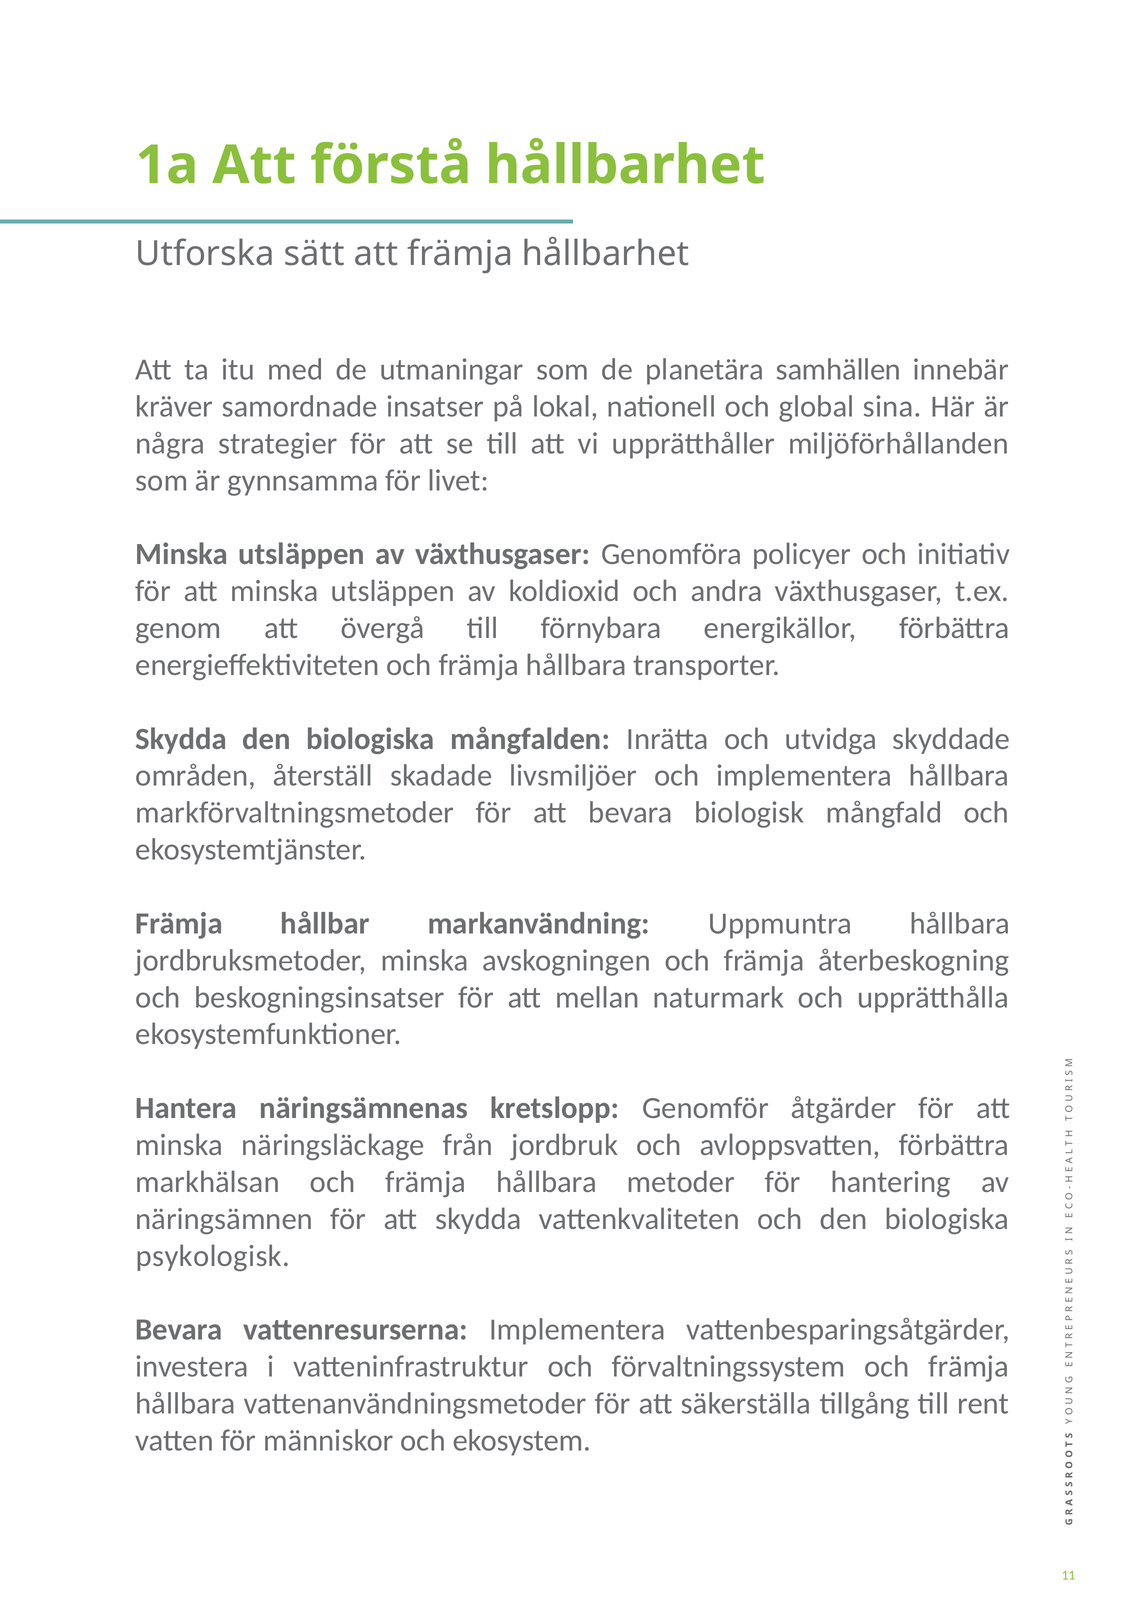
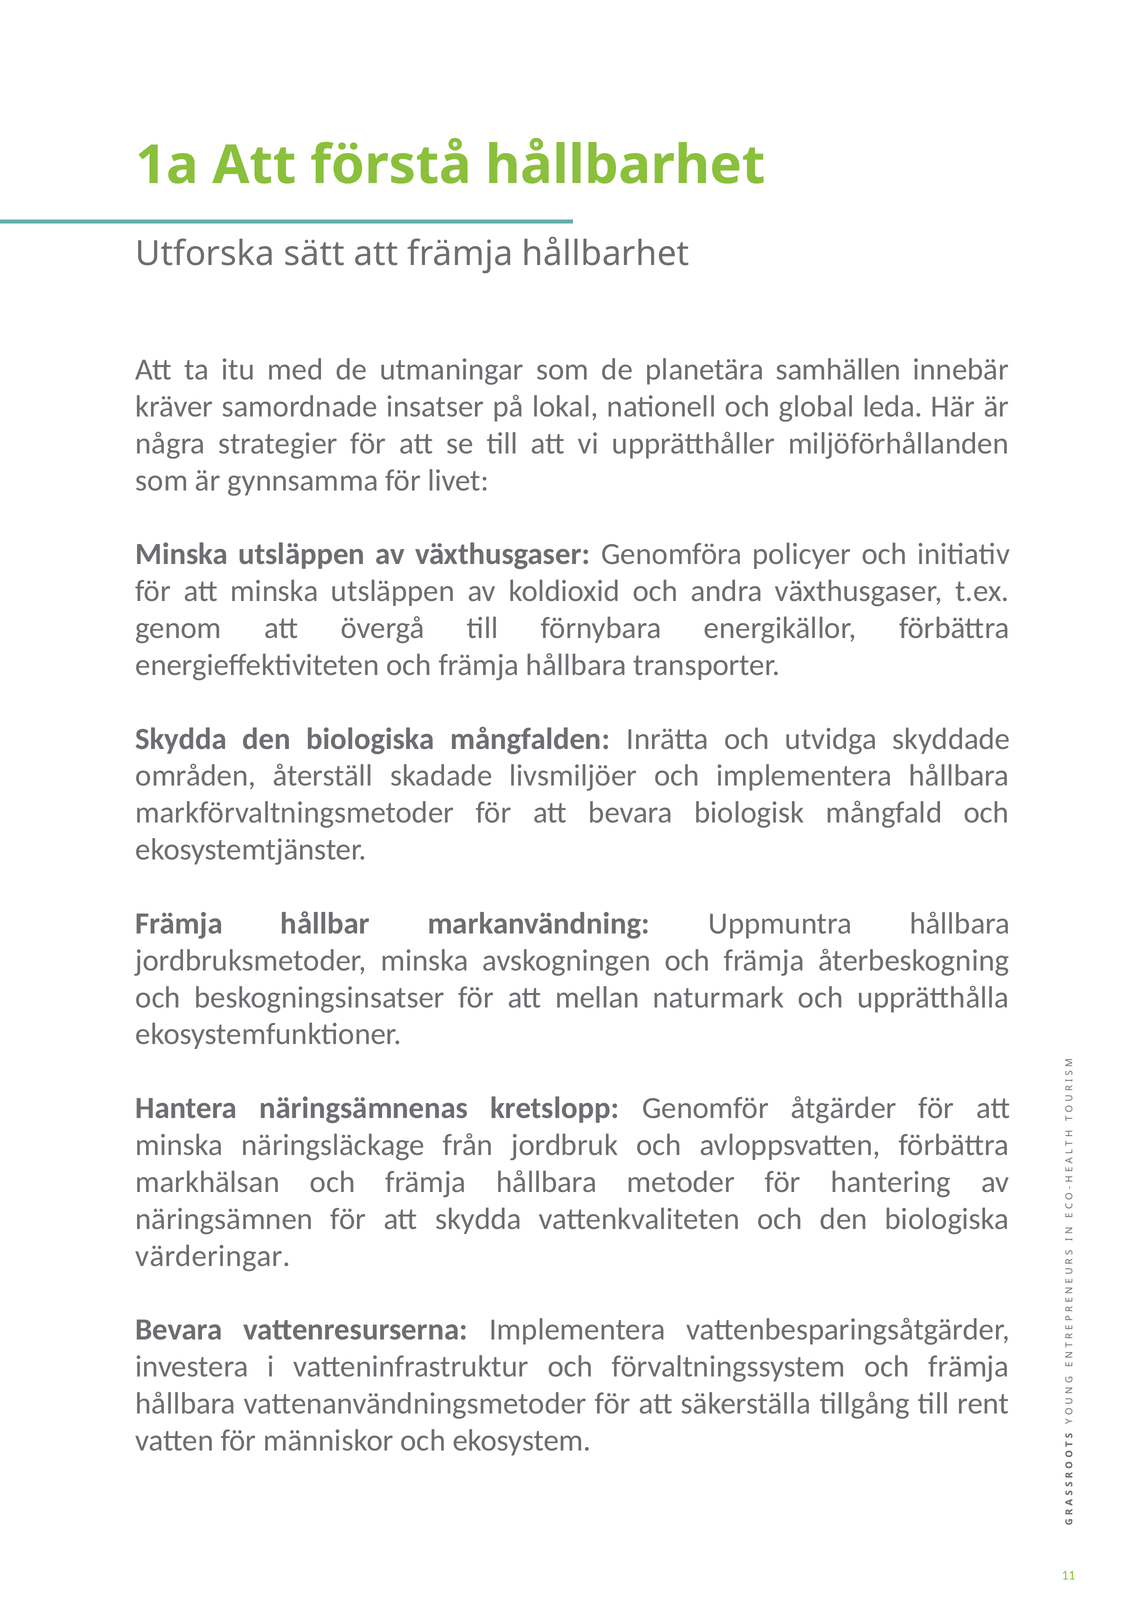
sina: sina -> leda (893, 407)
psykologisk: psykologisk -> värderingar (213, 1257)
